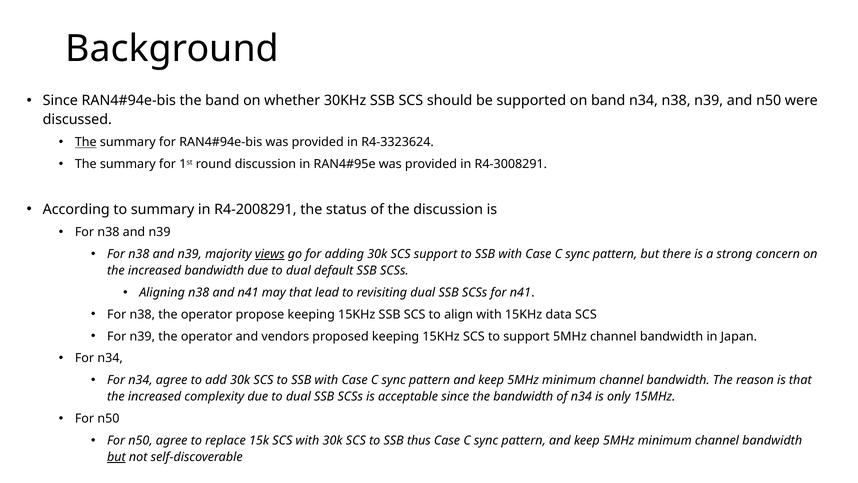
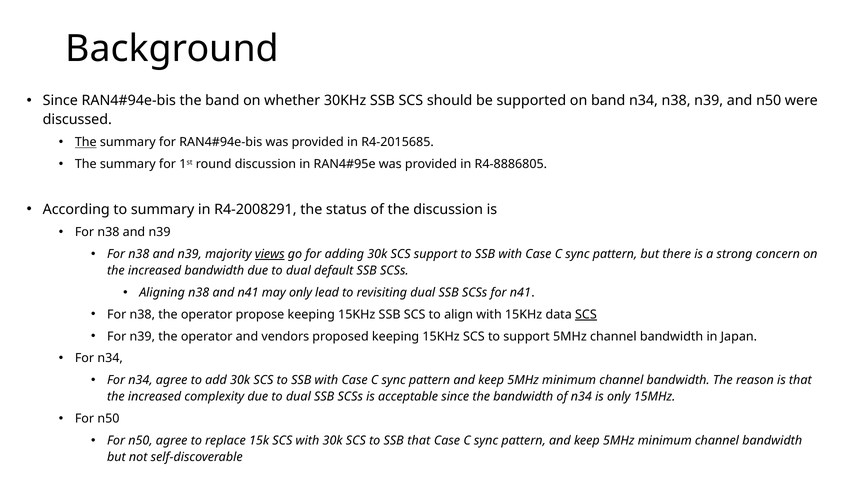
R4-3323624: R4-3323624 -> R4-2015685 (398, 142)
R4-3008291: R4-3008291 -> R4-8886805 (511, 164)
may that: that -> only (301, 292)
SCS underline: none -> present (586, 314)
SSB thus: thus -> that (419, 440)
but underline: present -> none (116, 457)
